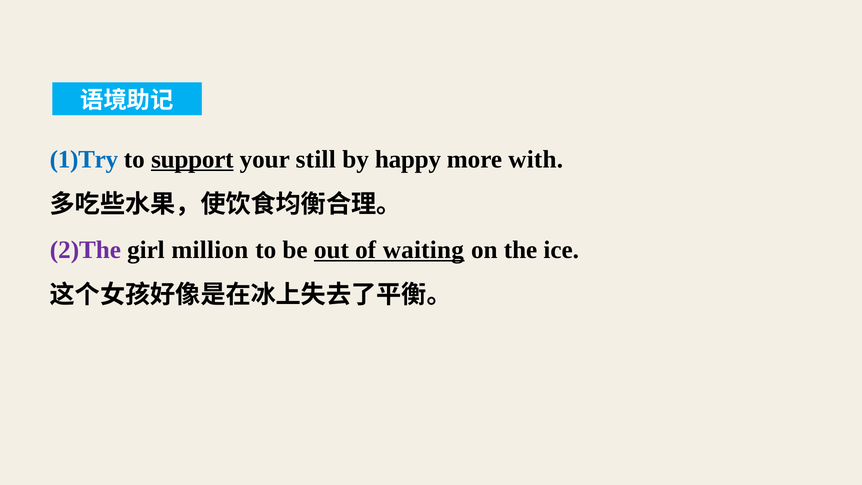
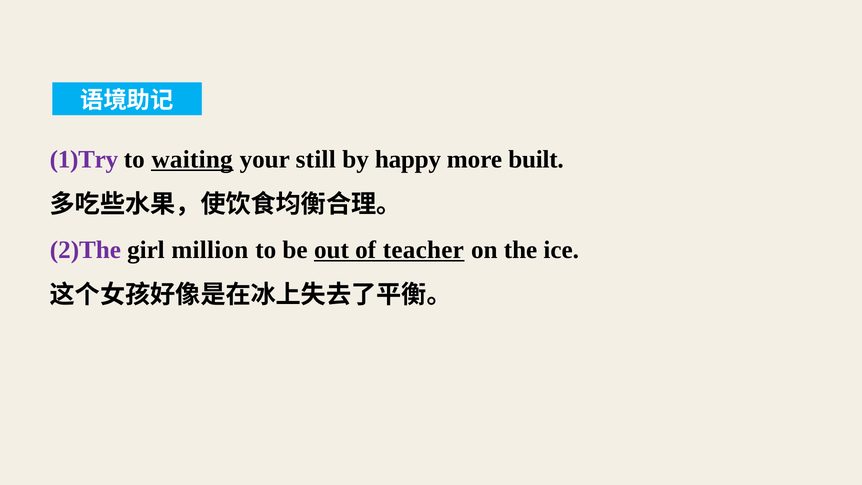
1)Try colour: blue -> purple (84, 159)
support: support -> waiting (192, 159)
with: with -> built (536, 159)
waiting: waiting -> teacher (423, 250)
